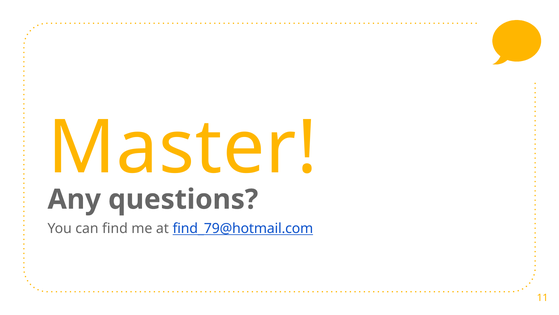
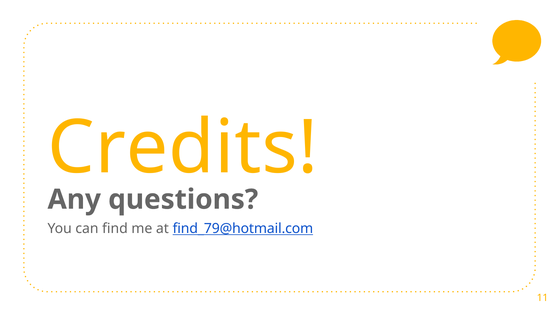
Master: Master -> Credits (183, 148)
